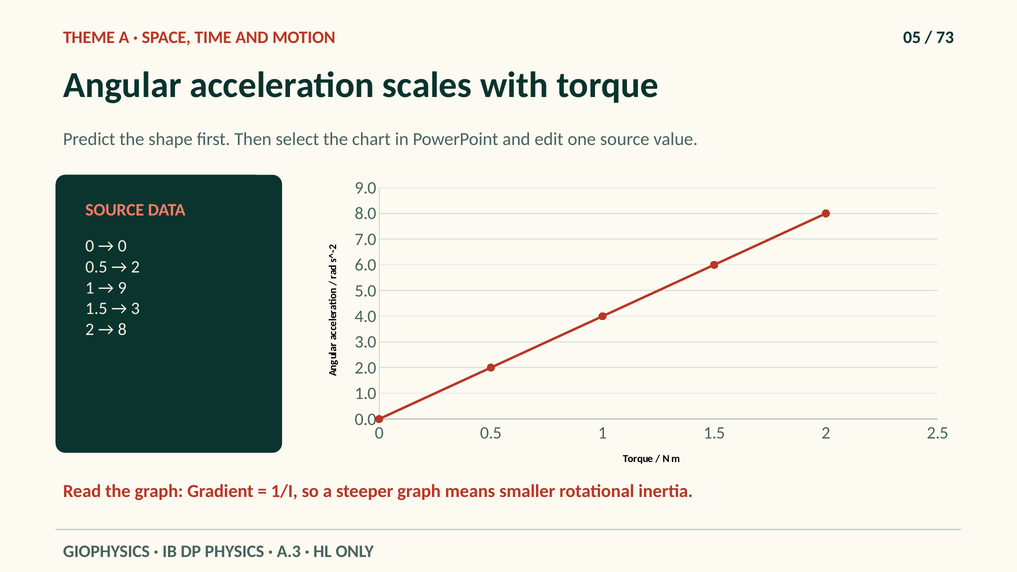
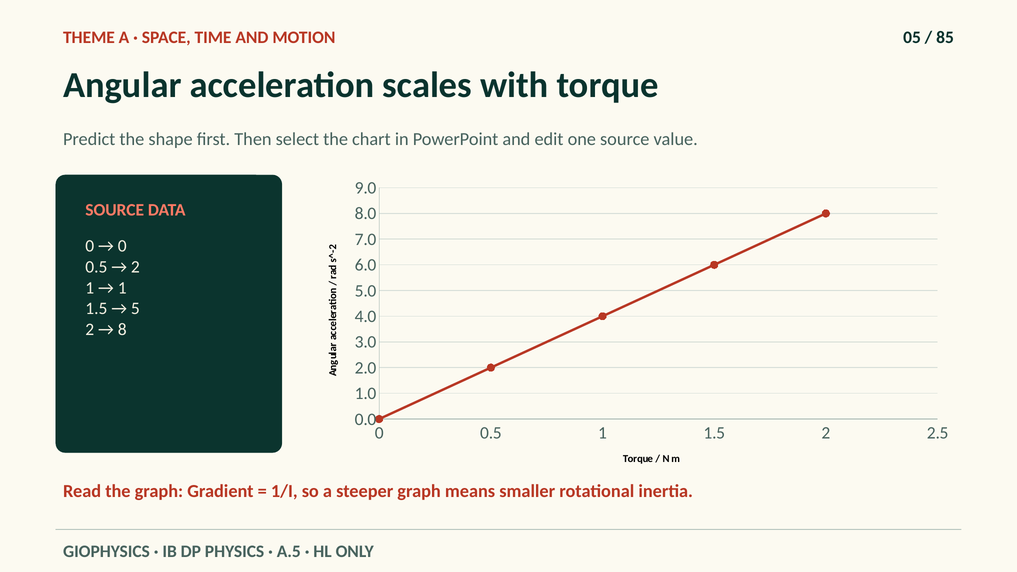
73: 73 -> 85 (945, 38)
9: 9 -> 1 (122, 288)
3: 3 -> 5 (135, 309)
A.3: A.3 -> A.5 (289, 552)
